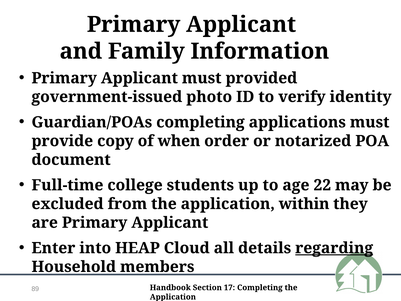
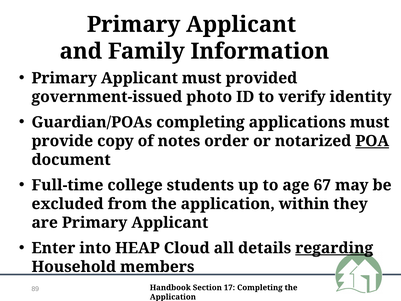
when: when -> notes (179, 141)
POA underline: none -> present (372, 141)
22: 22 -> 67 (322, 185)
